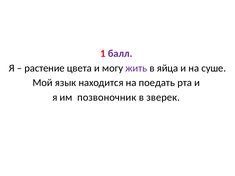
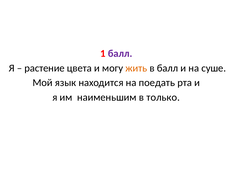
жить colour: purple -> orange (136, 68)
в яйца: яйца -> балл (168, 68)
позвоночник: позвоночник -> наименьшим (107, 97)
зверек: зверек -> только (163, 97)
